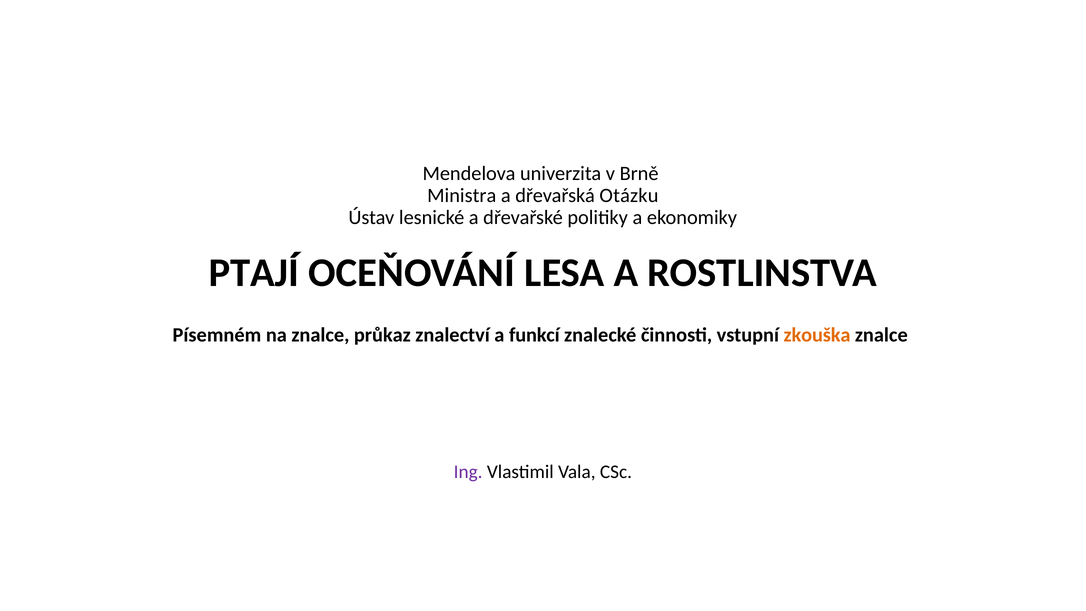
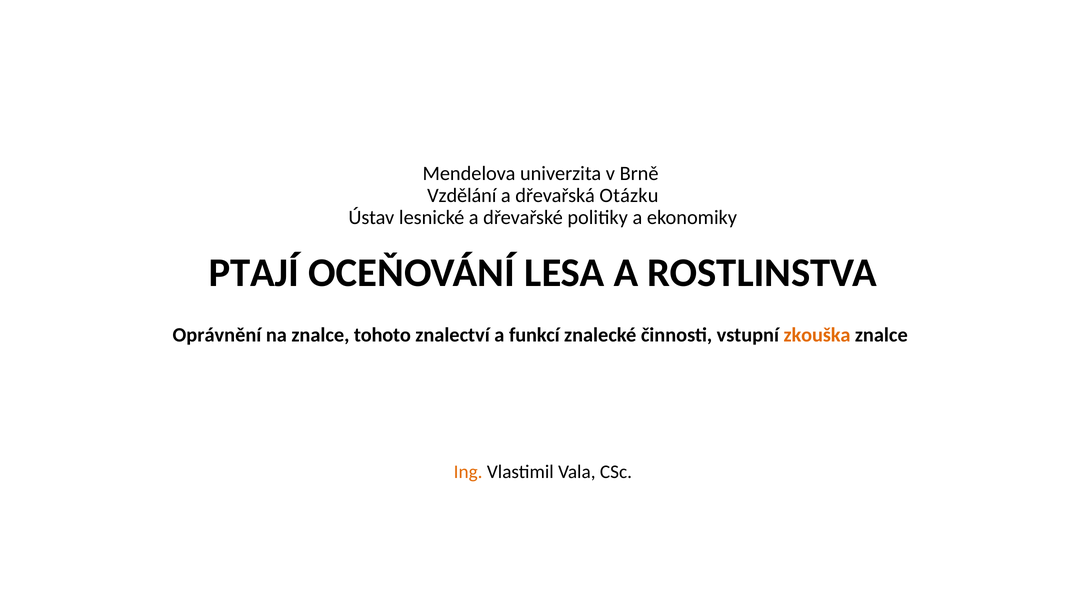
Ministra: Ministra -> Vzdělání (462, 196)
Písemném: Písemném -> Oprávnění (217, 335)
průkaz: průkaz -> tohoto (382, 335)
Ing colour: purple -> orange (468, 472)
